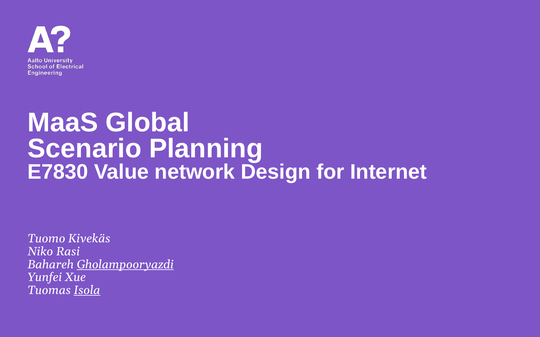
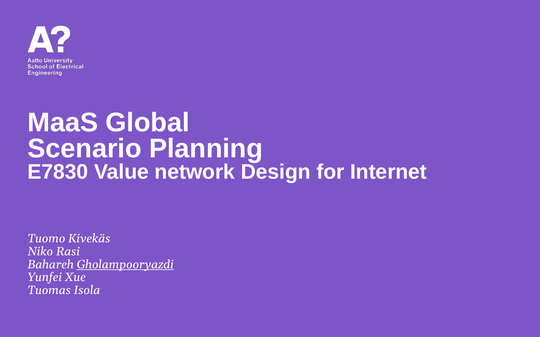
Isola underline: present -> none (87, 291)
